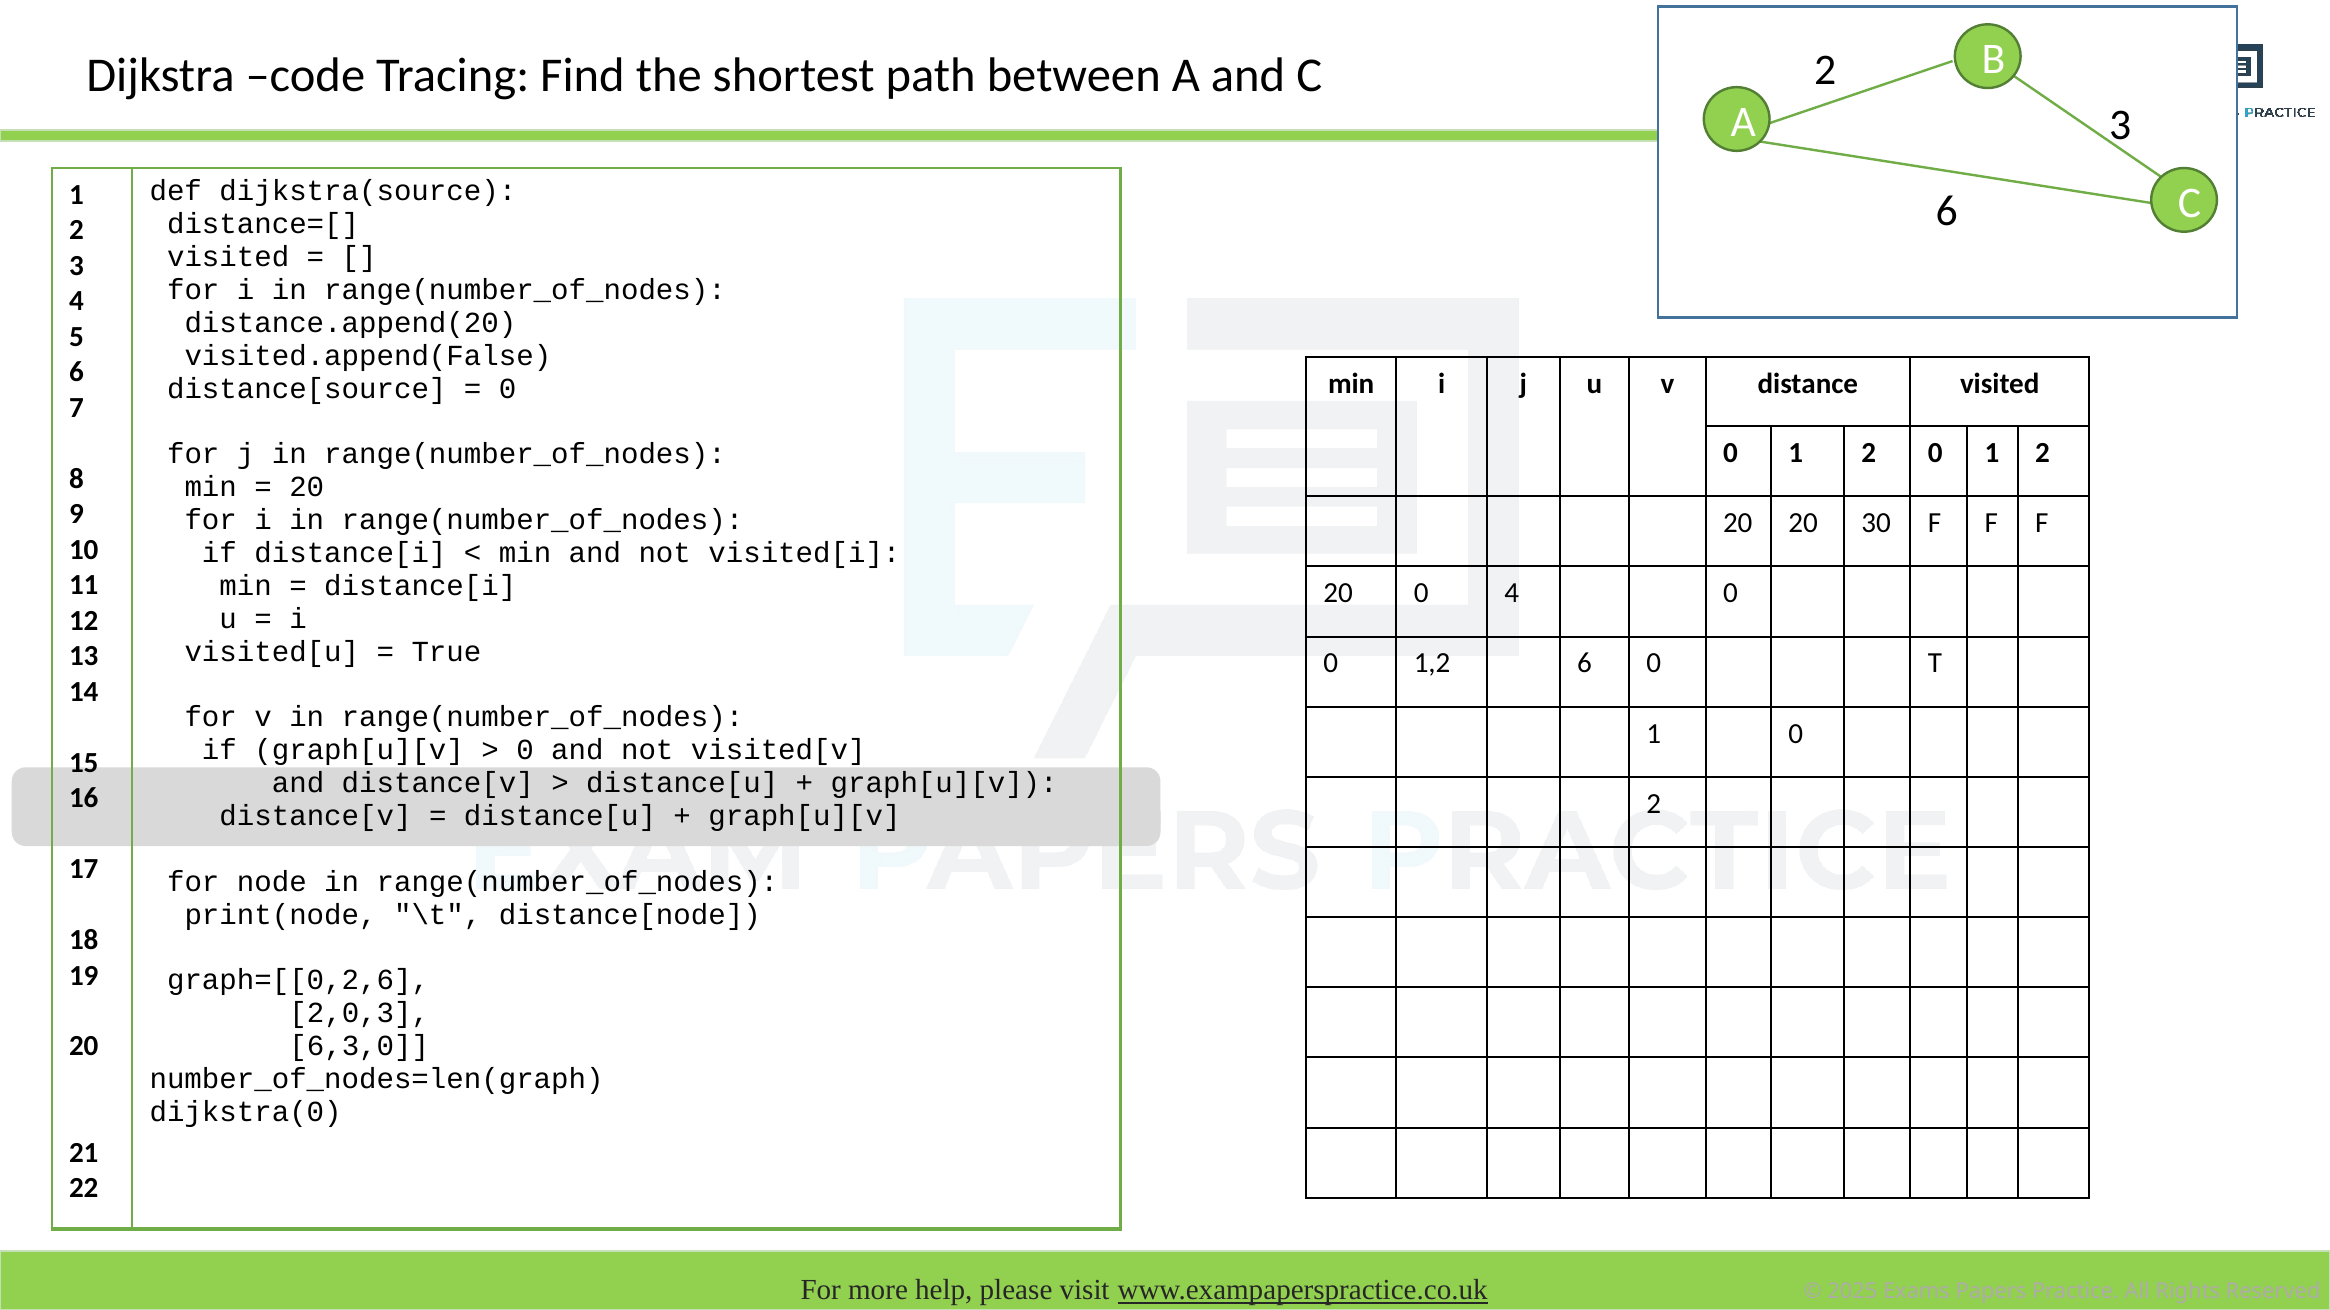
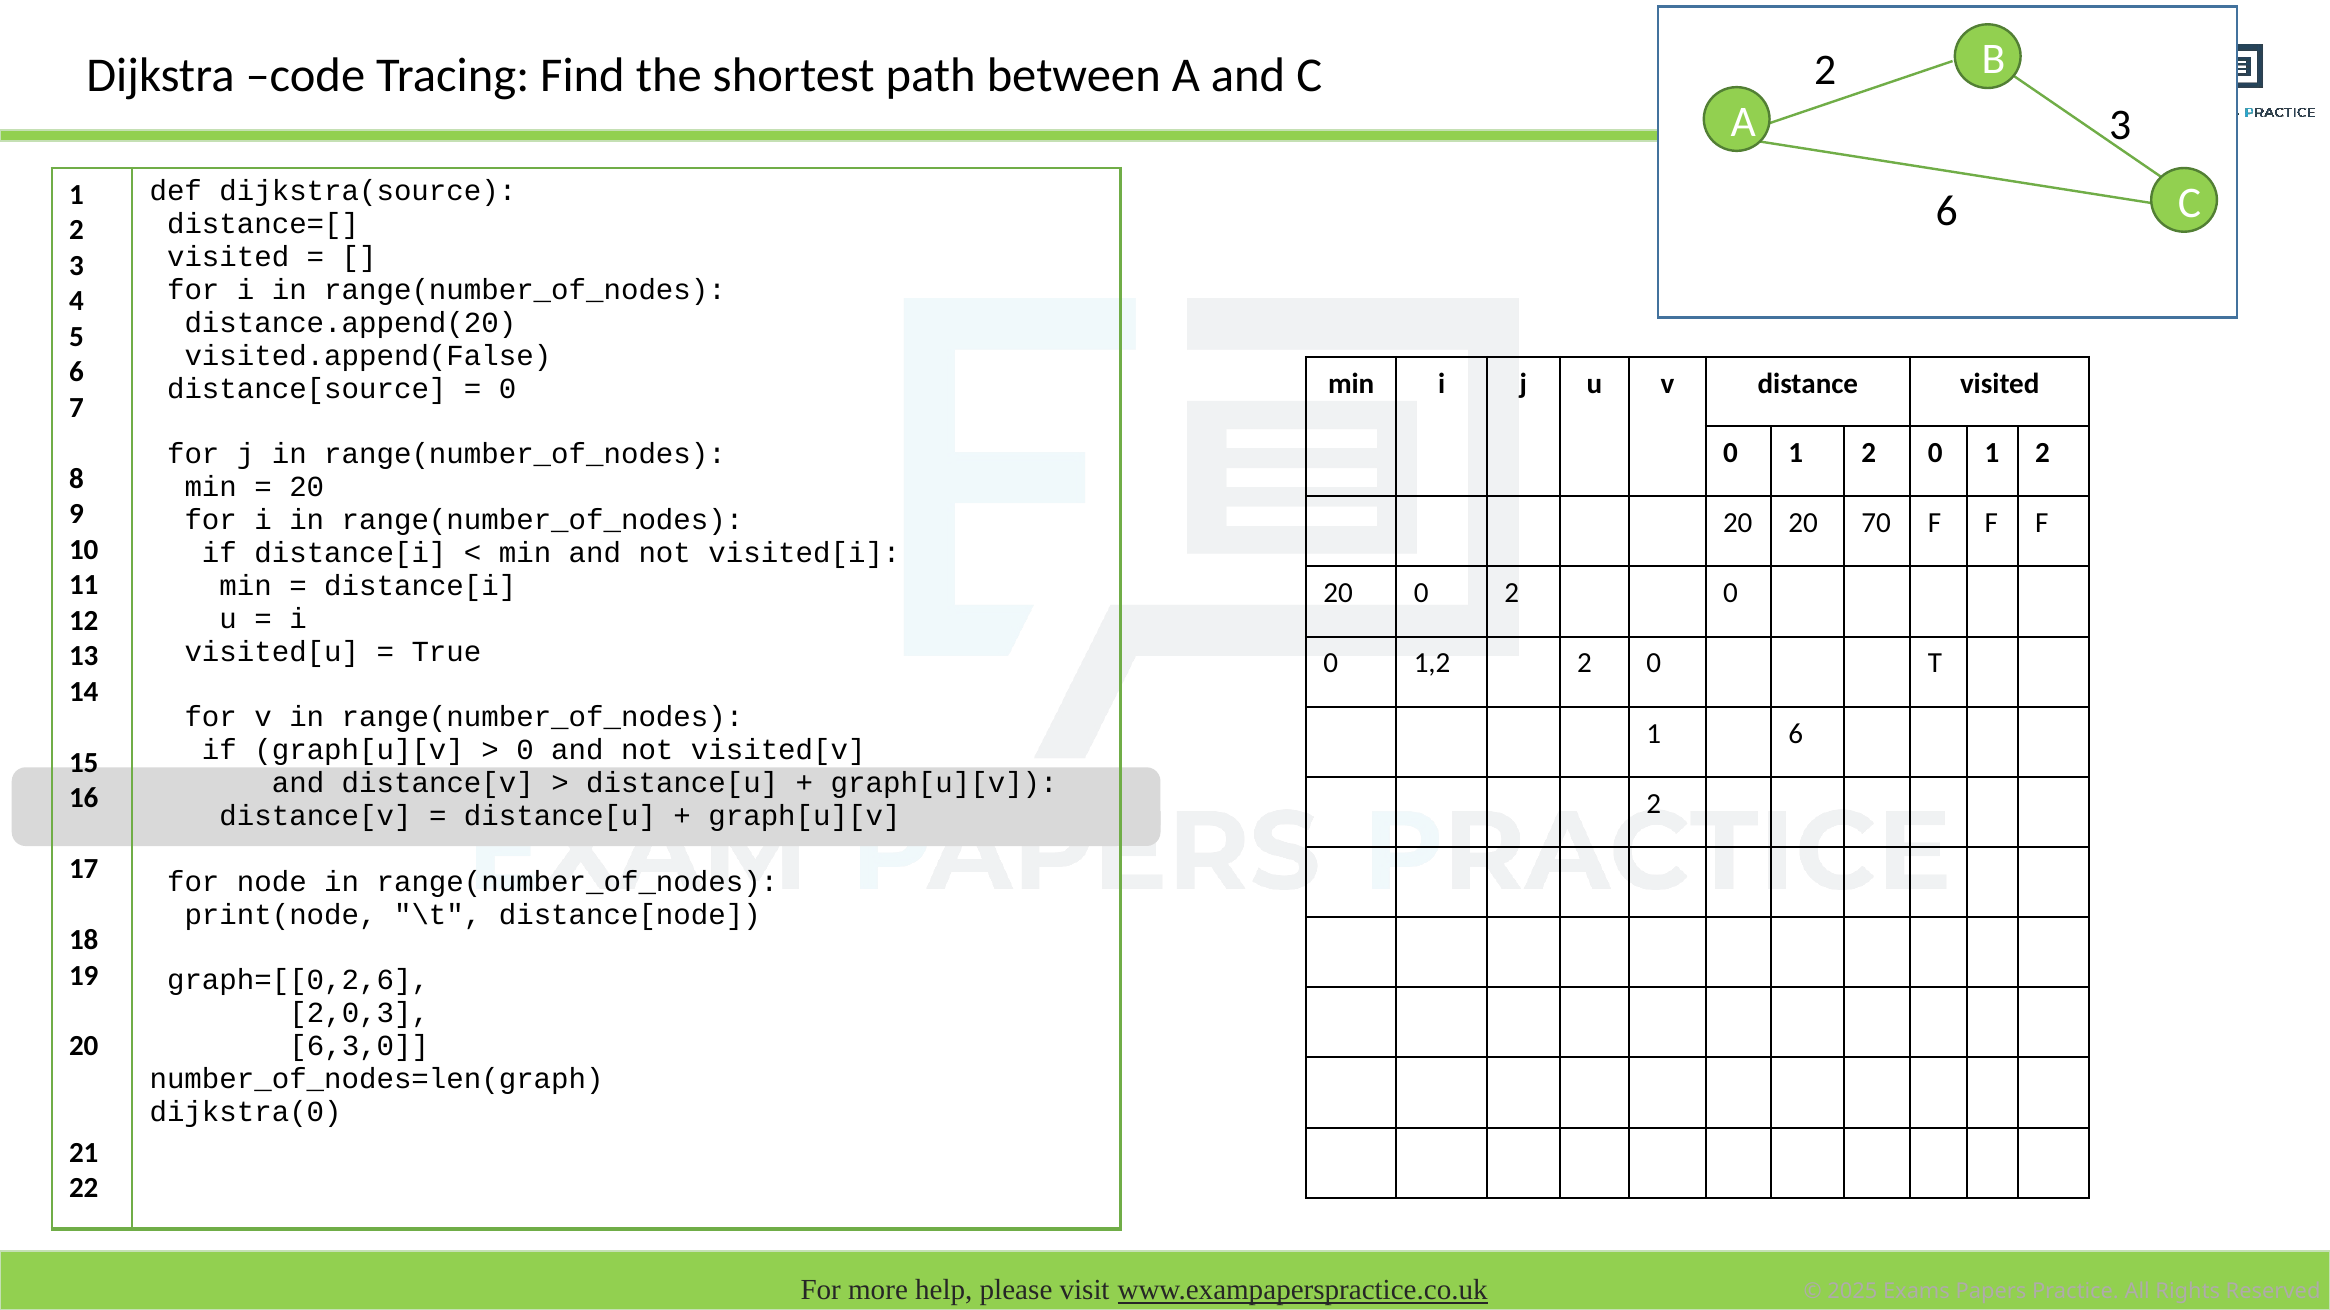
30: 30 -> 70 (1876, 523)
0 4: 4 -> 2 (1512, 593)
1,2 6: 6 -> 2 (1585, 664)
1 0: 0 -> 6 (1796, 734)
